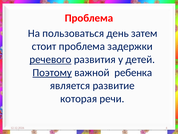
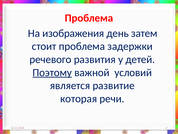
пользоваться: пользоваться -> изображения (73, 33)
речевого underline: present -> none (50, 59)
ребенка: ребенка -> условий (133, 72)
